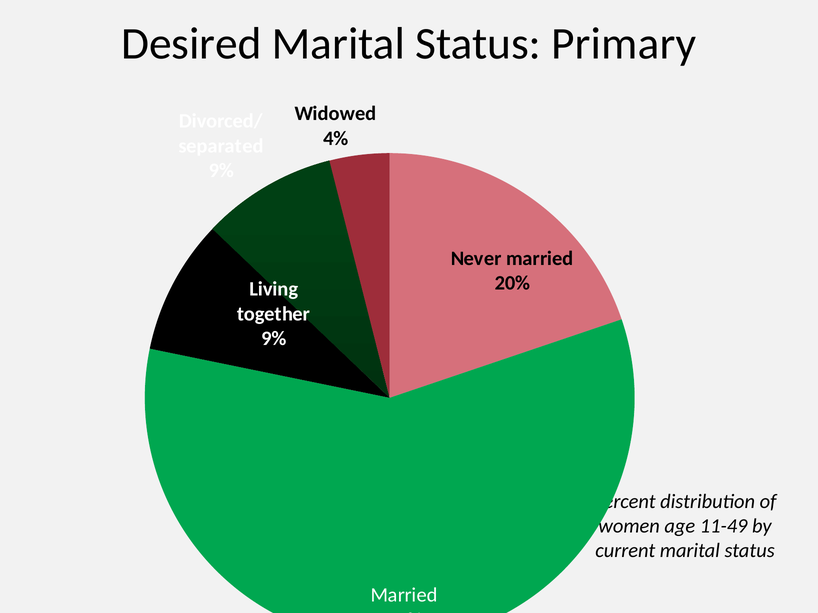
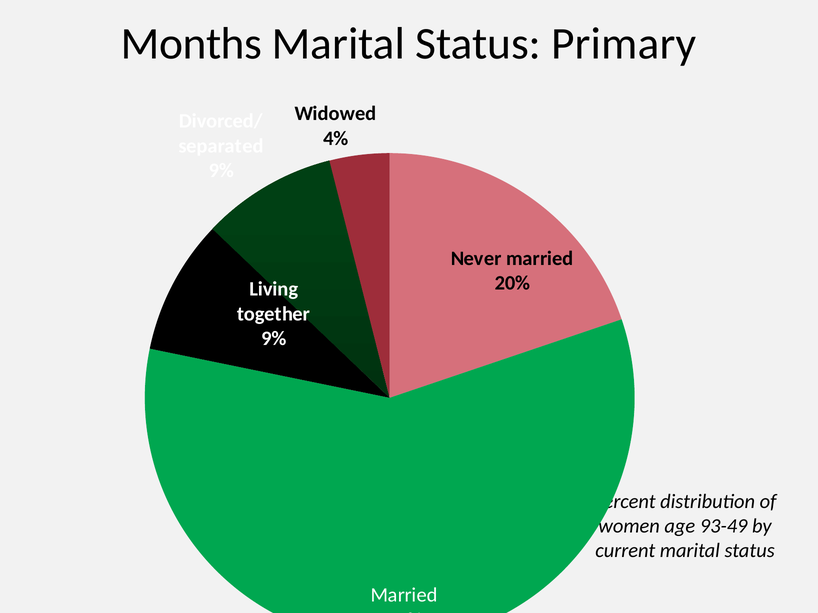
Desired: Desired -> Months (192, 44)
11-49: 11-49 -> 93-49 (724, 526)
